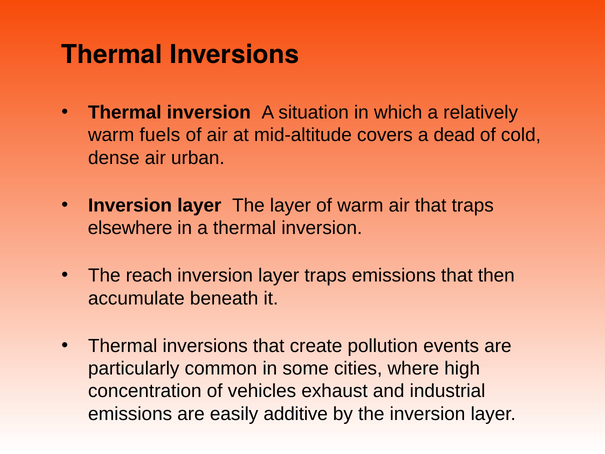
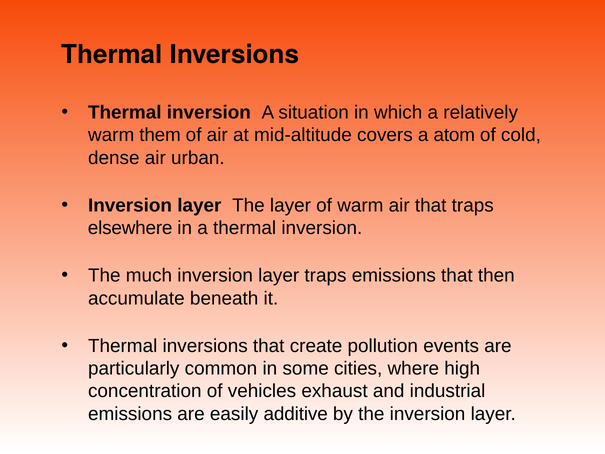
fuels: fuels -> them (160, 135)
dead: dead -> atom (454, 135)
reach: reach -> much (149, 275)
